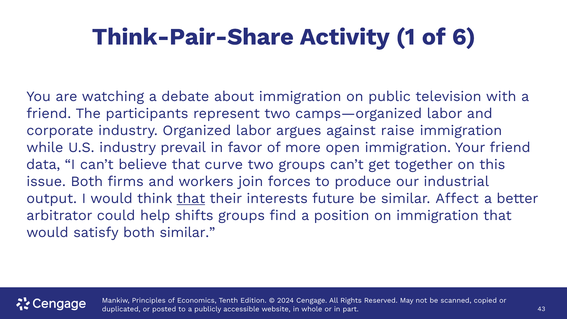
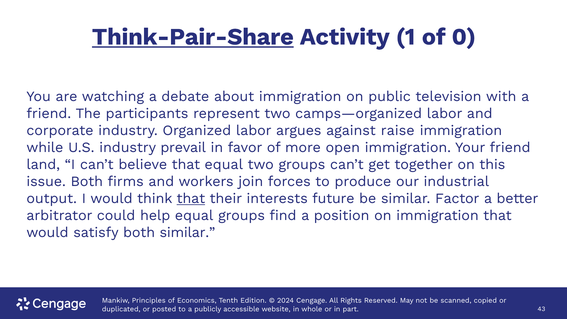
Think-Pair-Share underline: none -> present (193, 37)
6: 6 -> 0 (464, 37)
data: data -> land (43, 165)
that curve: curve -> equal (224, 165)
Affect: Affect -> Factor (457, 199)
help shifts: shifts -> equal (194, 216)
